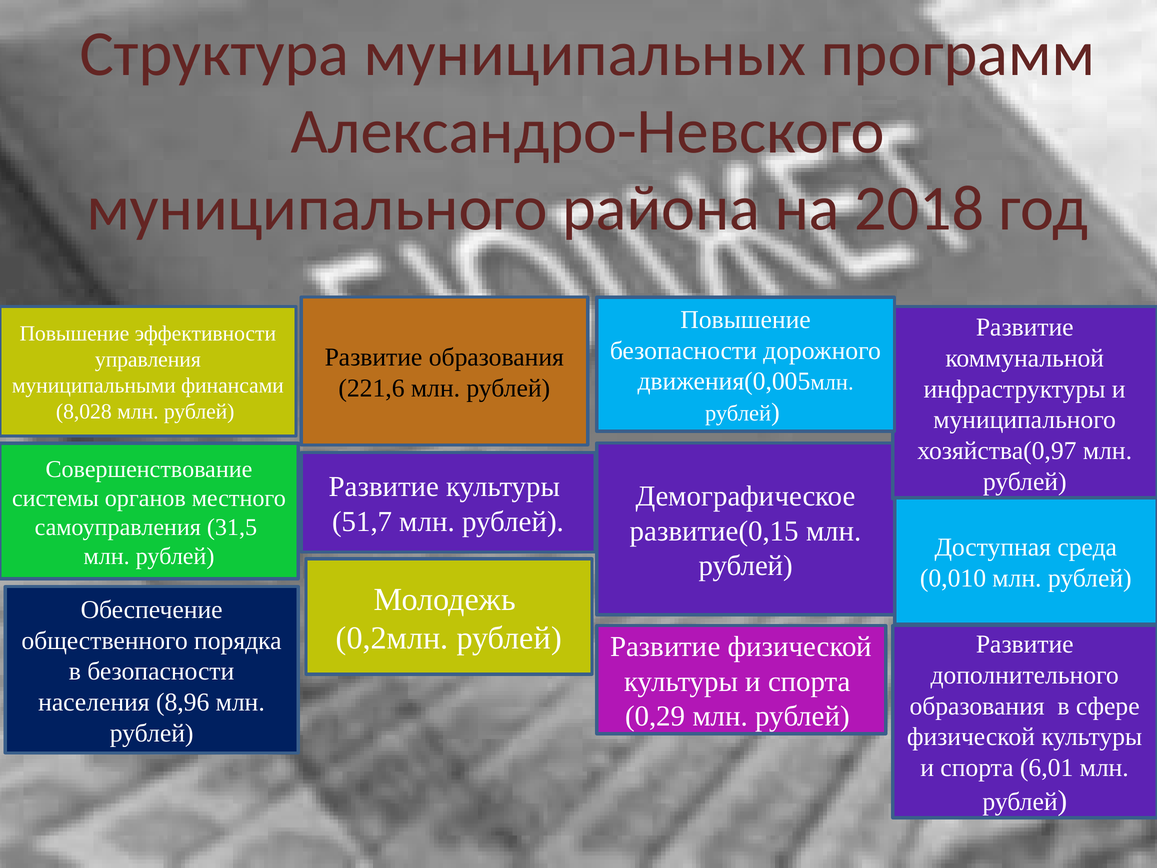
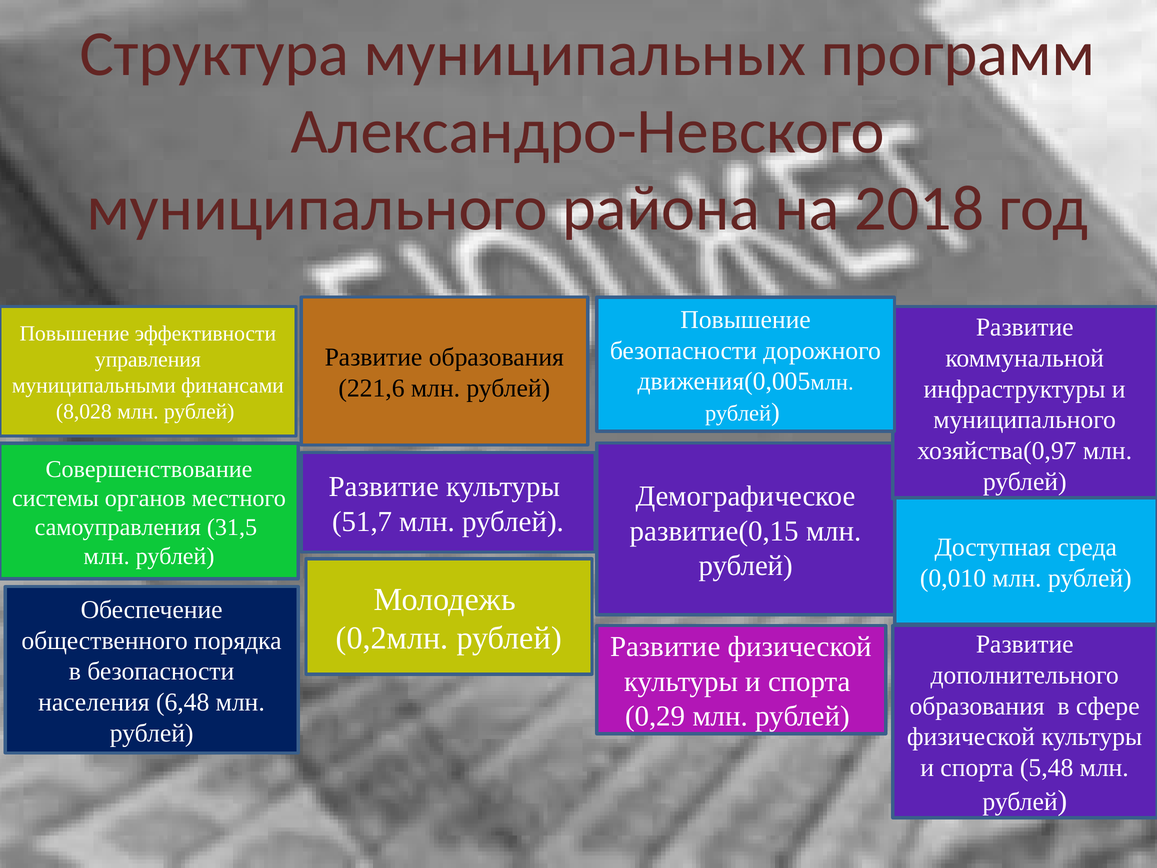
8,96: 8,96 -> 6,48 (183, 702)
6,01: 6,01 -> 5,48 (1047, 768)
